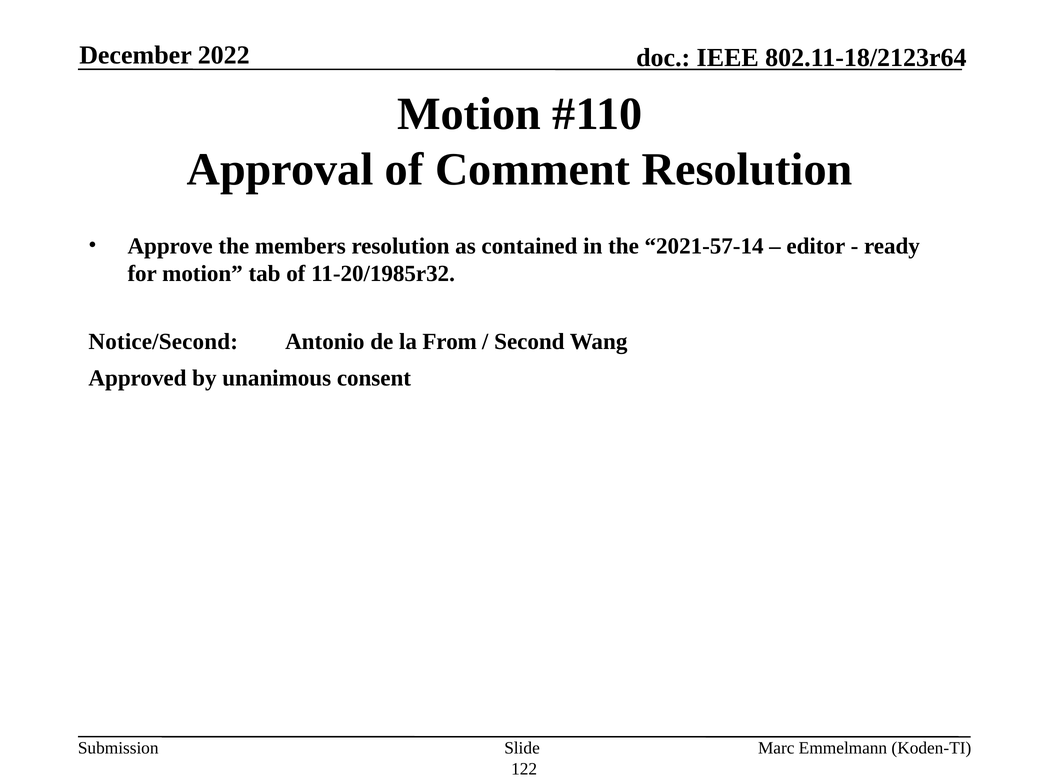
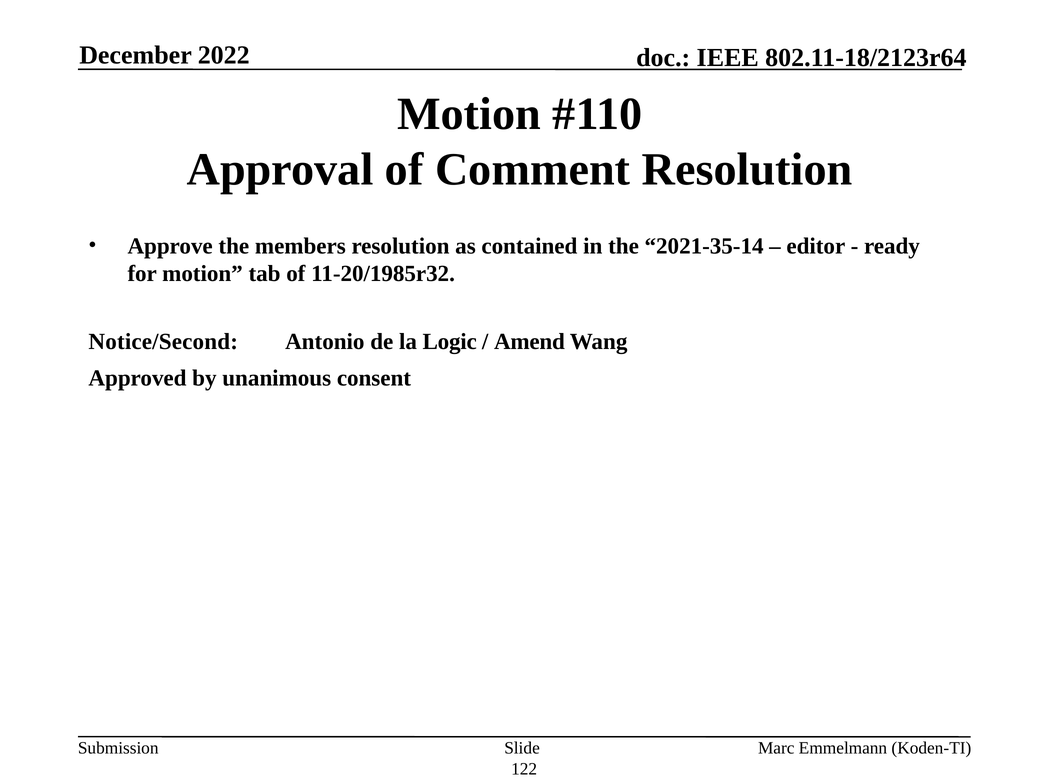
2021-57-14: 2021-57-14 -> 2021-35-14 (704, 246)
From: From -> Logic (450, 342)
Second: Second -> Amend (529, 342)
